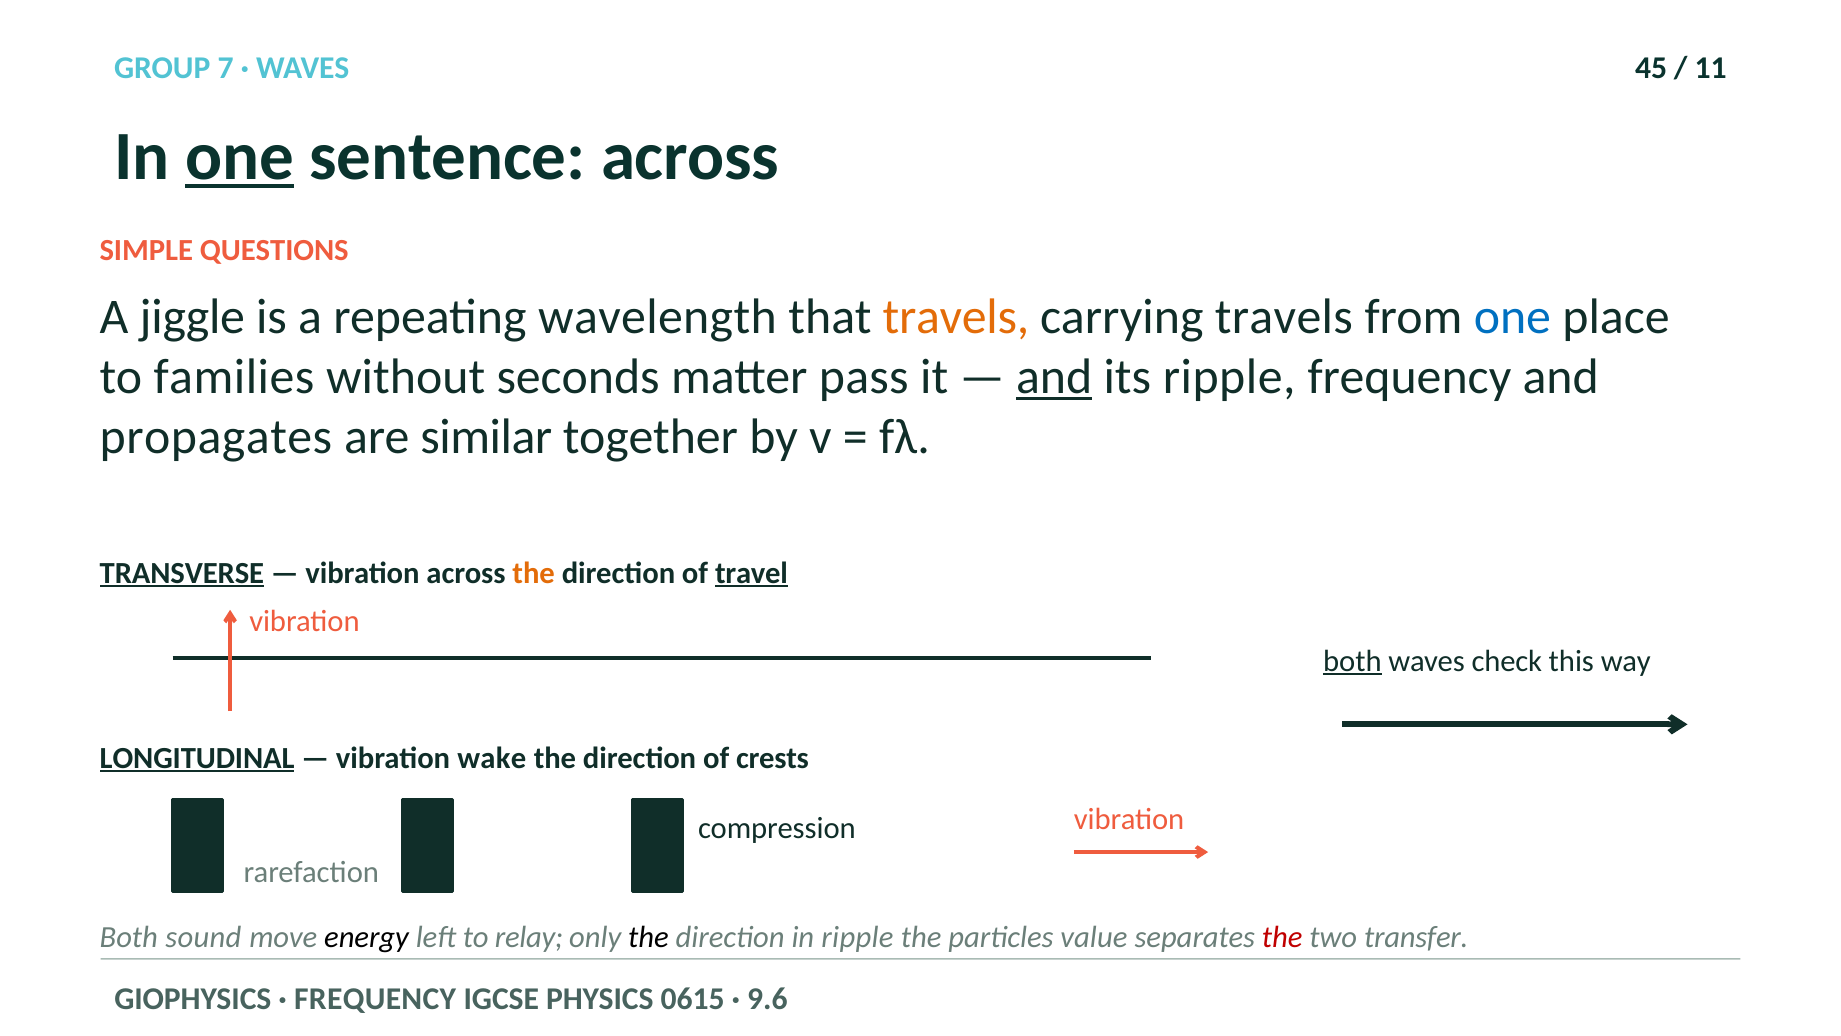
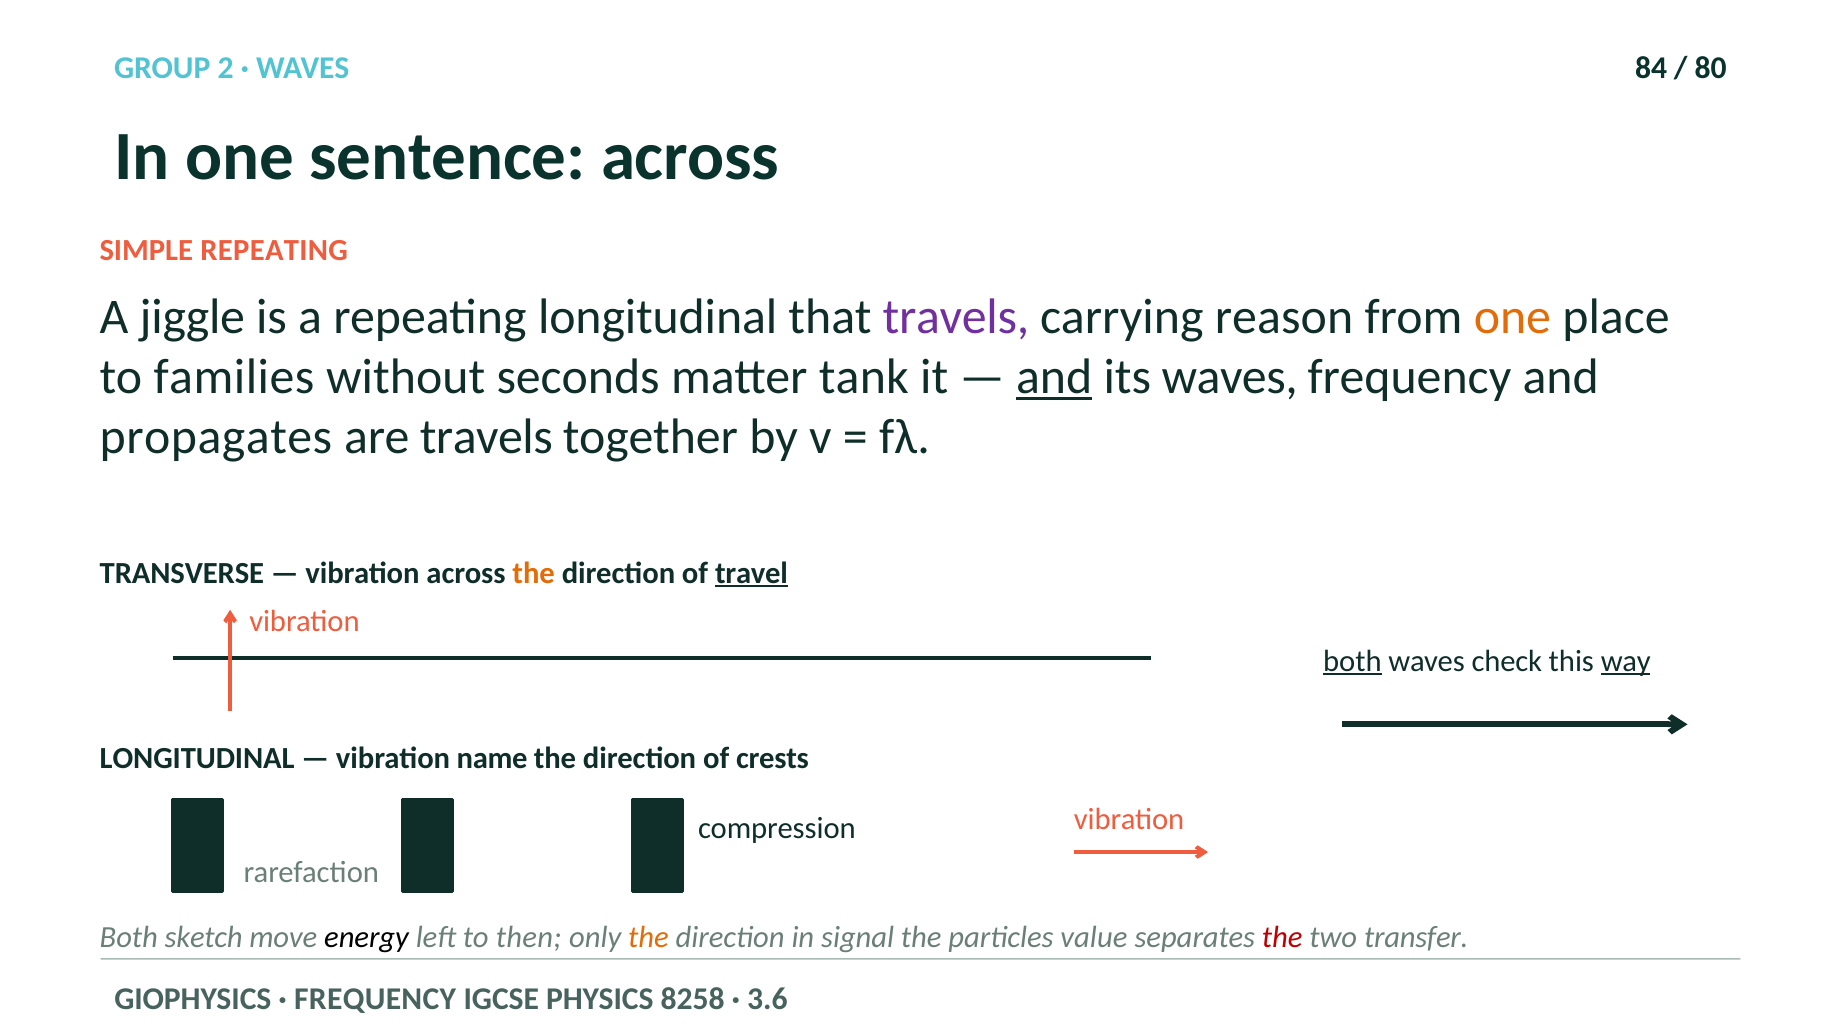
7: 7 -> 2 (226, 68)
45: 45 -> 84 (1651, 68)
11: 11 -> 80 (1711, 68)
one underline: present -> none (239, 157)
SIMPLE QUESTIONS: QUESTIONS -> REPEATING (274, 251)
repeating wavelength: wavelength -> longitudinal (658, 317)
travels colour: orange -> purple (956, 317)
carrying travels: travels -> reason (1284, 317)
one colour: blue -> orange (1512, 317)
pass: pass -> tank (864, 377)
its ripple: ripple -> waves (1230, 377)
are similar: similar -> travels (486, 437)
TRANSVERSE underline: present -> none (182, 573)
way underline: none -> present (1626, 661)
LONGITUDINAL underline: present -> none (197, 758)
wake: wake -> name (492, 758)
sound: sound -> sketch (204, 937)
relay: relay -> then (529, 937)
the colour: black -> orange (649, 937)
in ripple: ripple -> signal (858, 937)
0615: 0615 -> 8258 (693, 999)
9.6: 9.6 -> 3.6 (767, 999)
